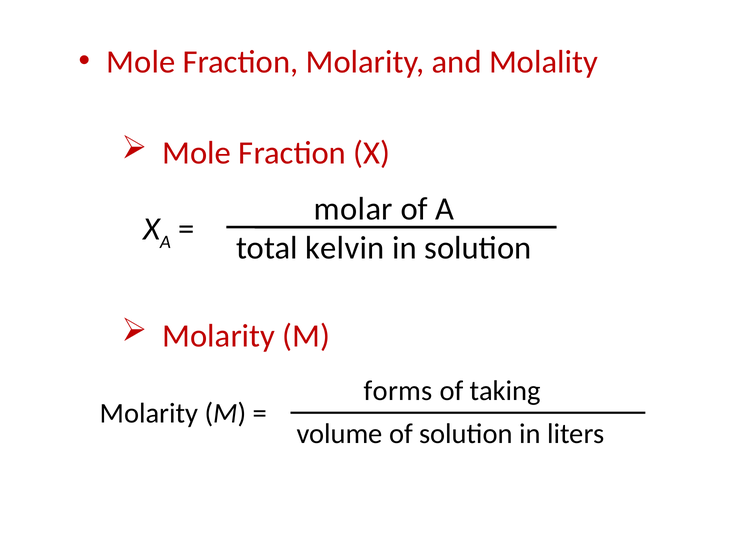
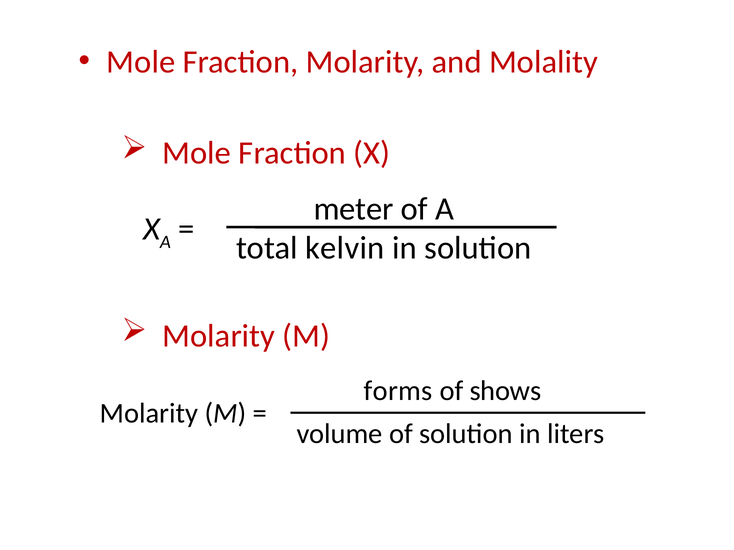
molar: molar -> meter (354, 209)
taking: taking -> shows (505, 391)
